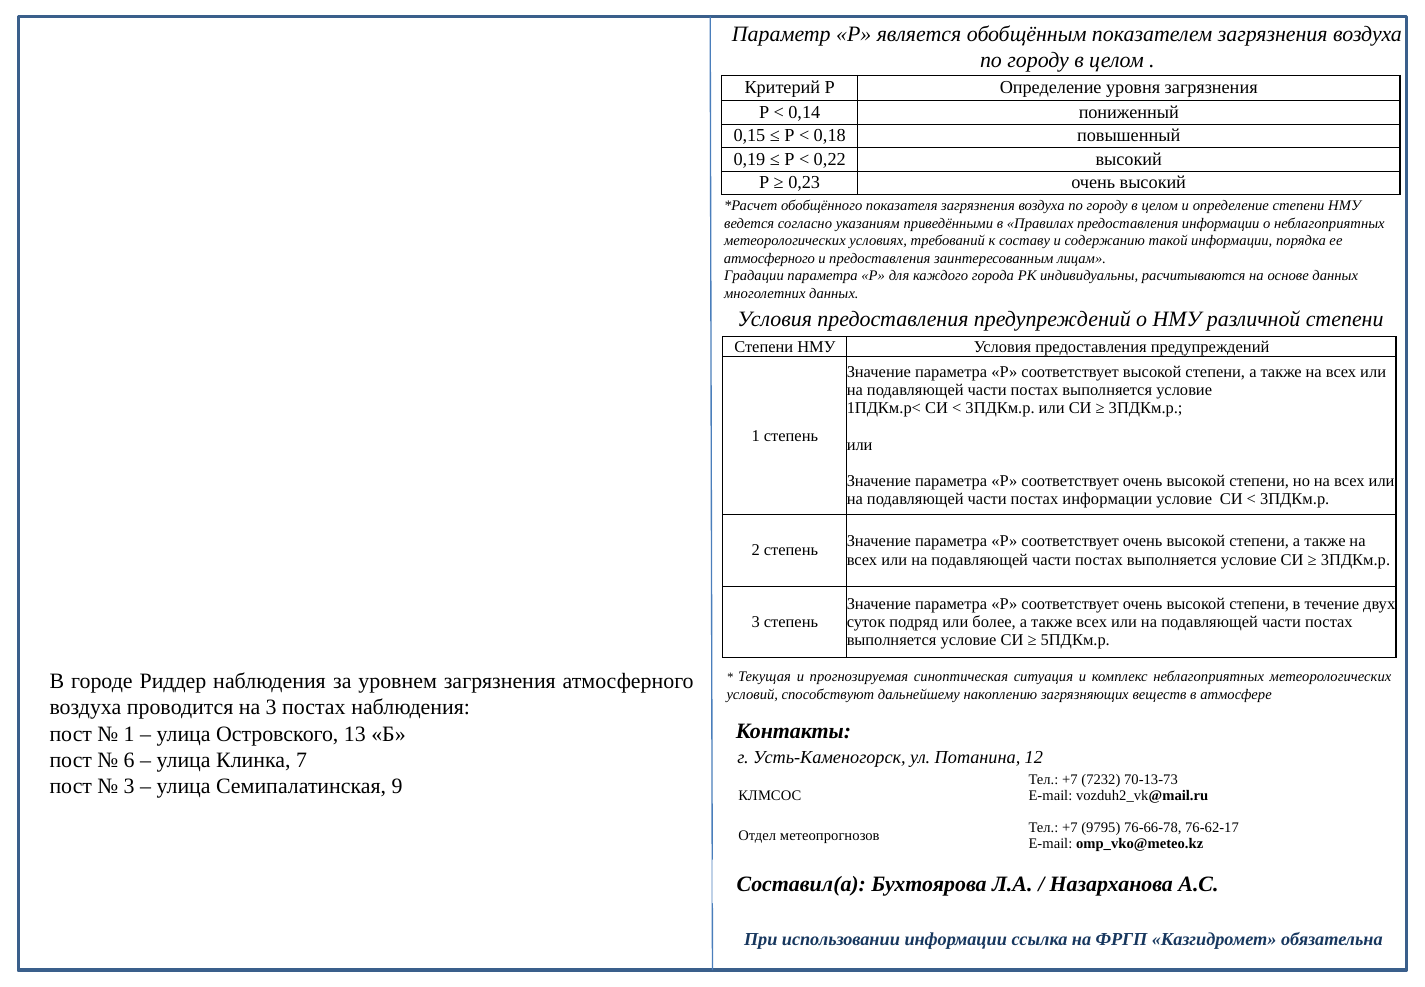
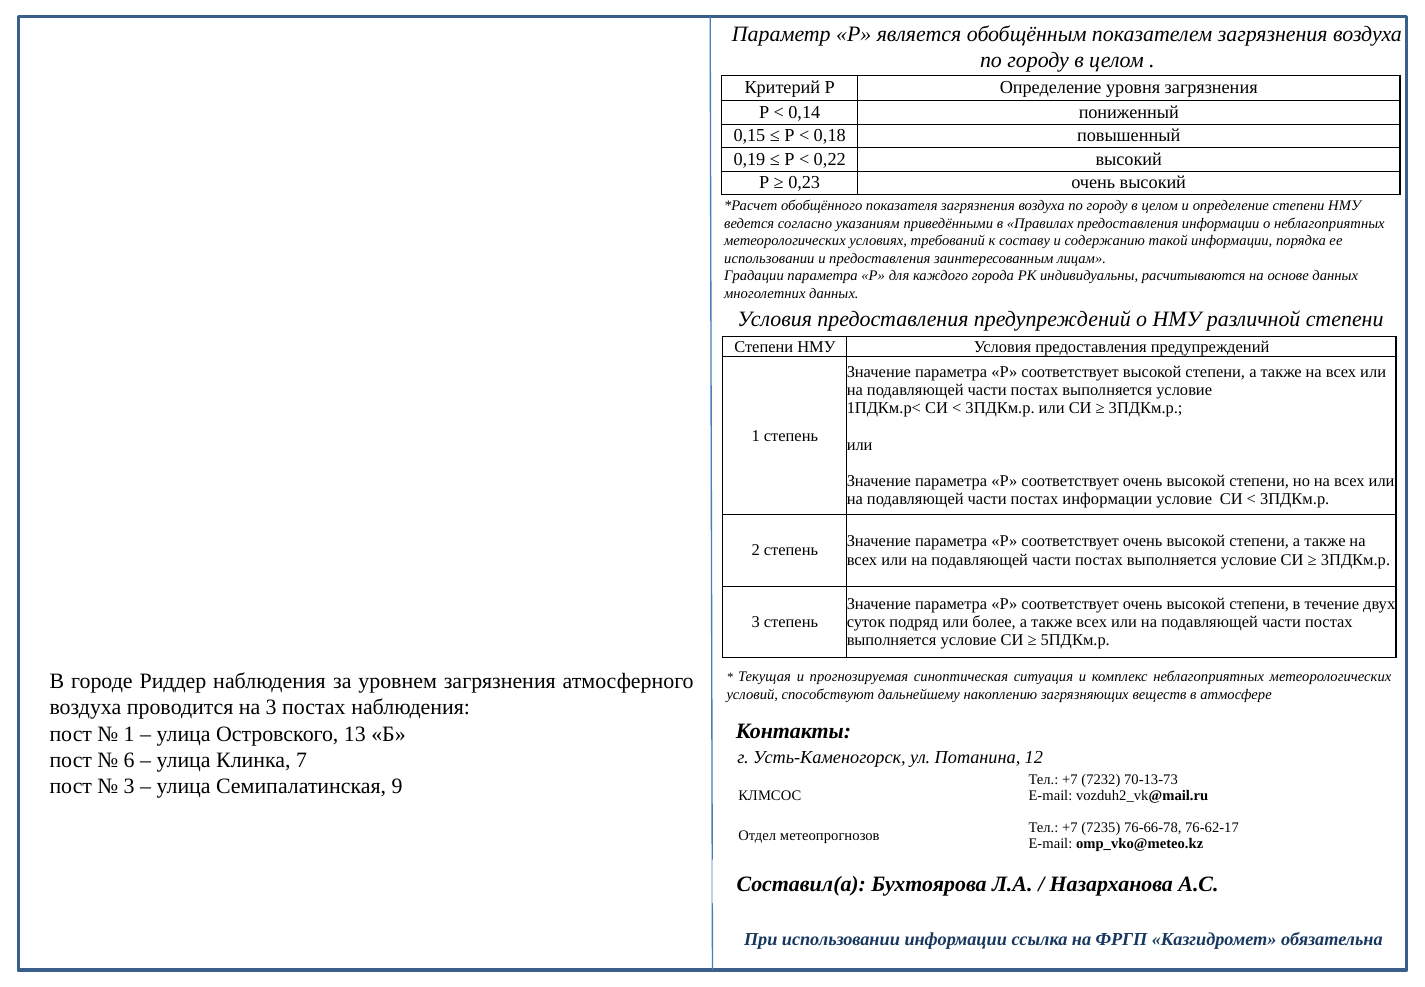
атмосферного: атмосферного -> использовании (769, 258)
9795: 9795 -> 7235 (1101, 827)
